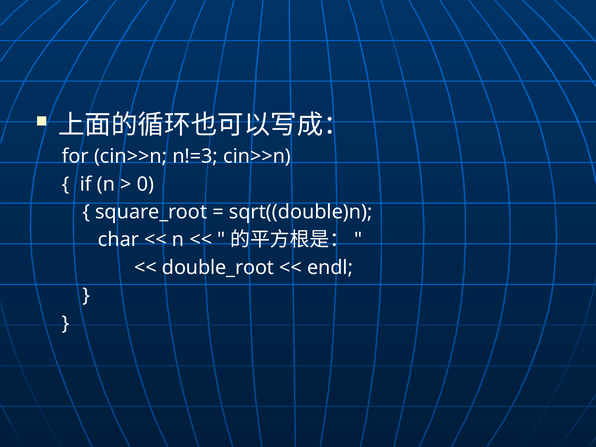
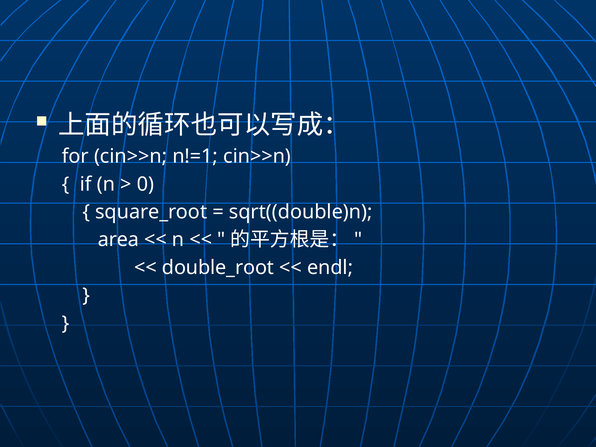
n!=3: n!=3 -> n!=1 (195, 156)
char: char -> area (119, 240)
